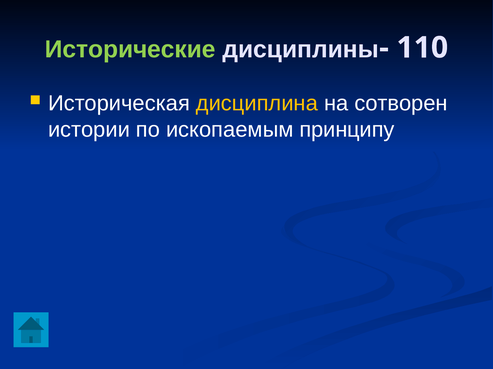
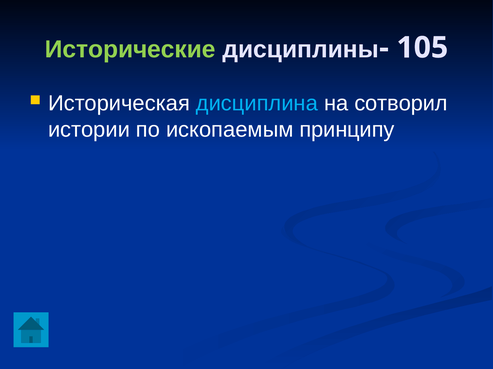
110: 110 -> 105 (422, 48)
дисциплина colour: yellow -> light blue (257, 103)
сотворен: сотворен -> сотворил (401, 103)
